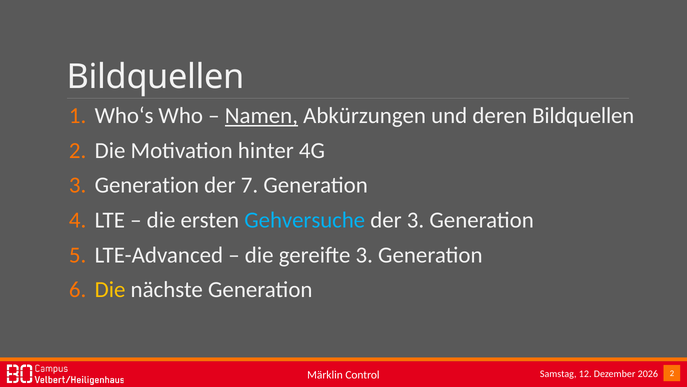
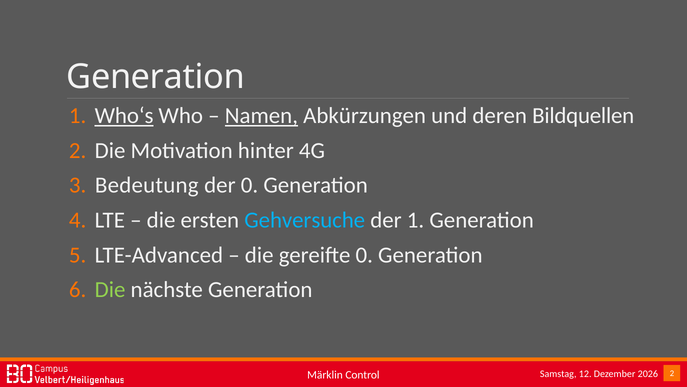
Bildquellen: Bildquellen -> Generation (156, 77)
Who‘s underline: none -> present (124, 116)
Generation: Generation -> Bedeutung (147, 185)
der 7: 7 -> 0 (250, 185)
der 3: 3 -> 1 (415, 220)
gereifte 3: 3 -> 0 (364, 255)
Die colour: yellow -> light green (110, 289)
